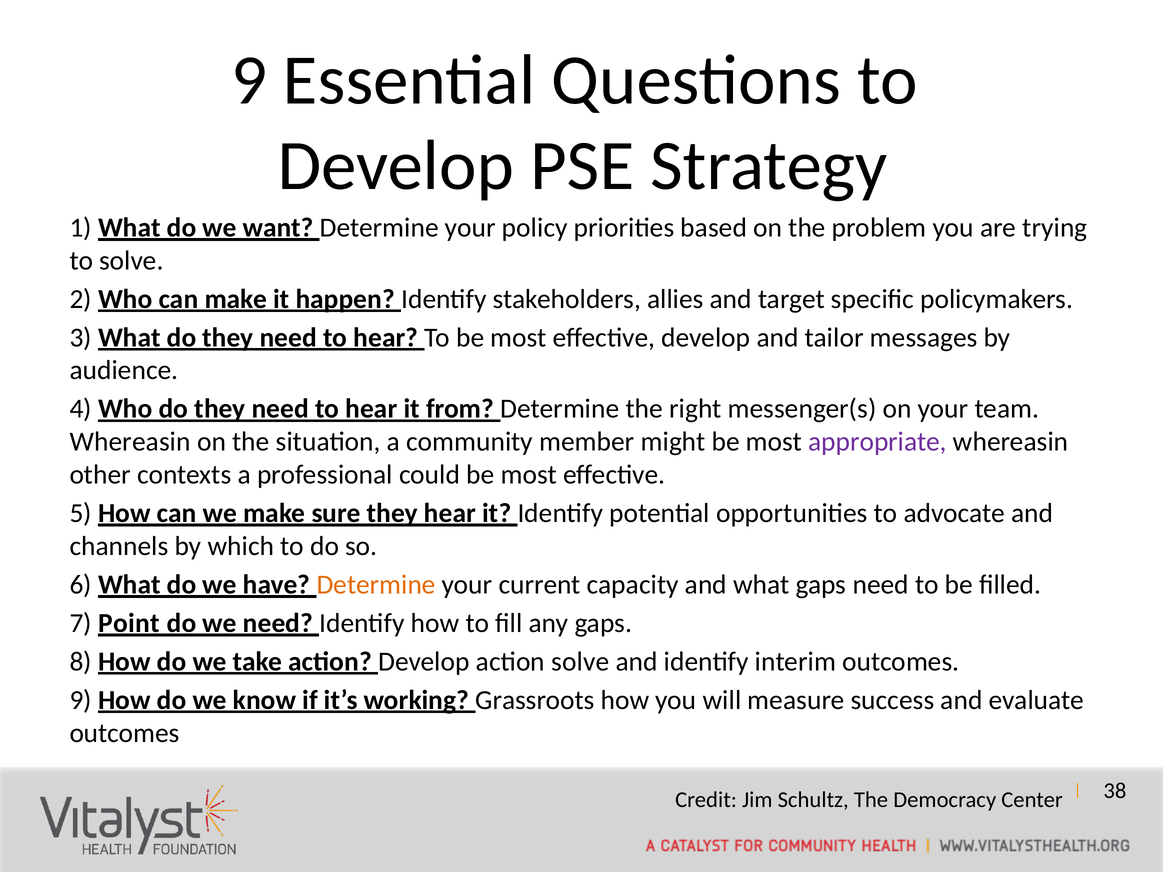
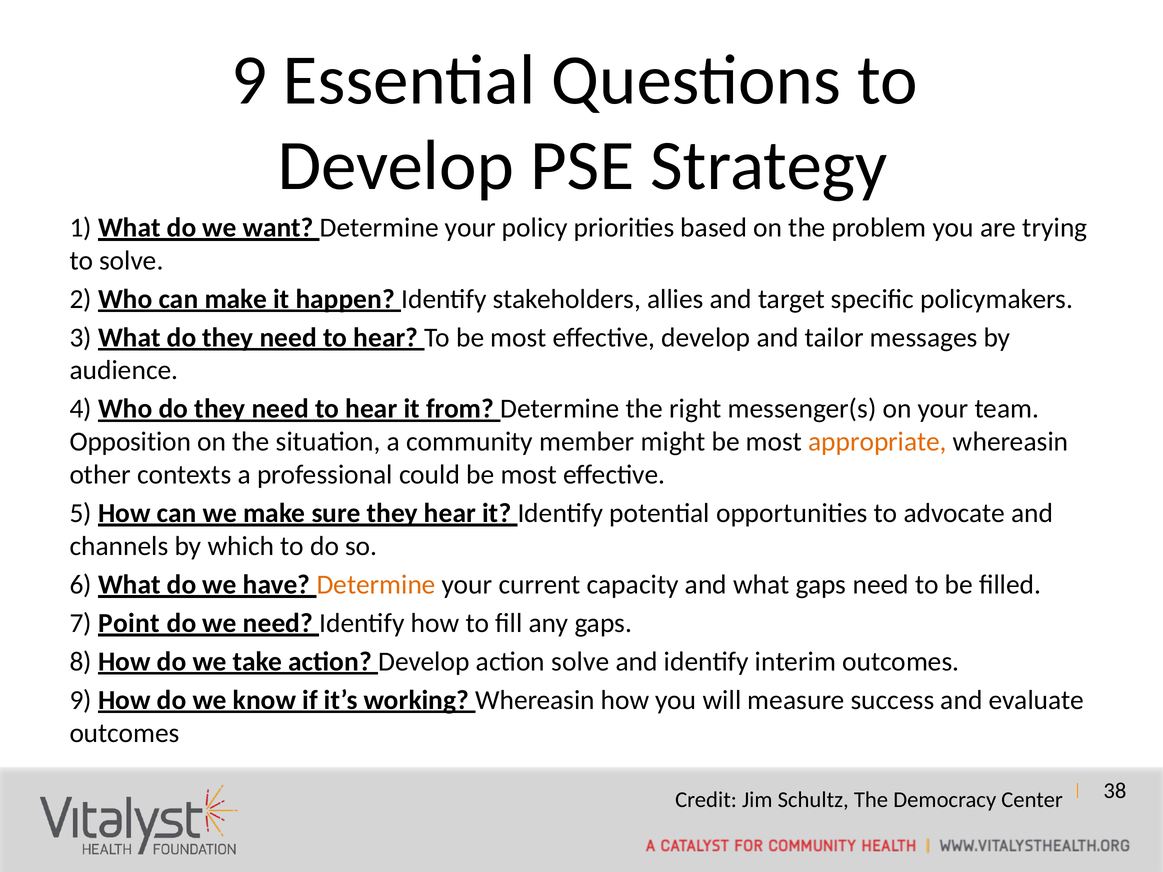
Whereasin: Whereasin -> Opposition (130, 442)
appropriate colour: purple -> orange (878, 442)
working Grassroots: Grassroots -> Whereasin (535, 700)
